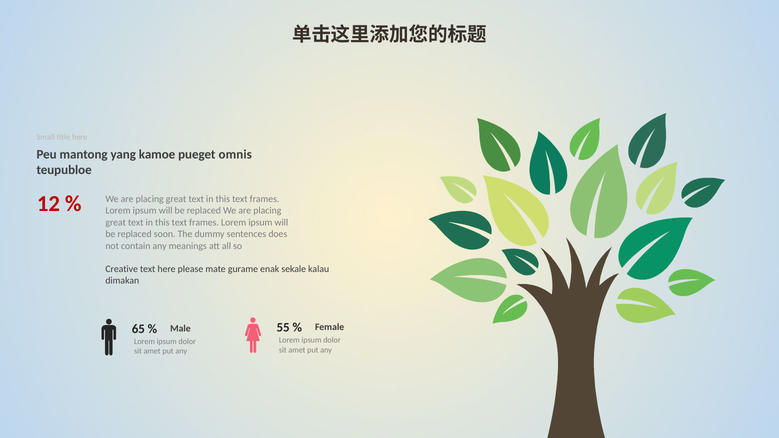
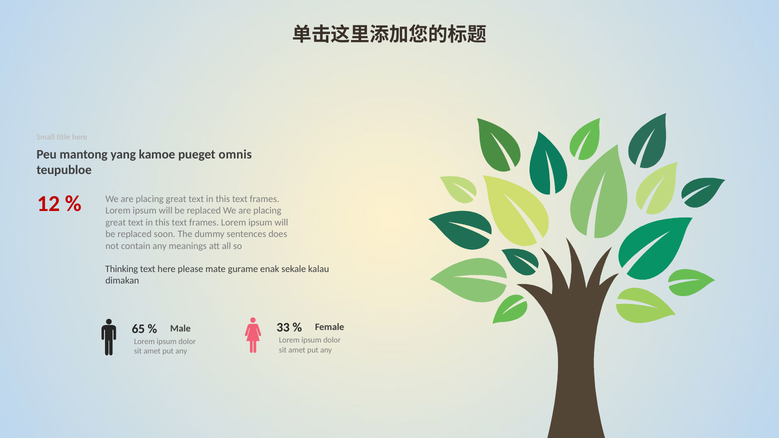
Creative: Creative -> Thinking (122, 269)
55: 55 -> 33 (283, 328)
